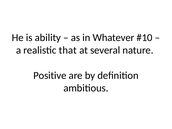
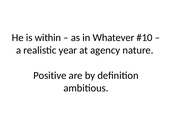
ability: ability -> within (48, 38)
that: that -> year (68, 50)
several: several -> agency (105, 50)
